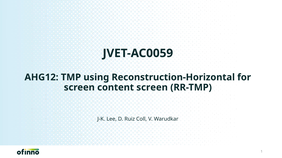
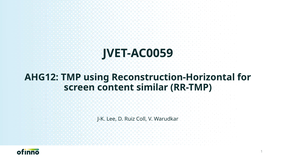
content screen: screen -> similar (152, 88)
